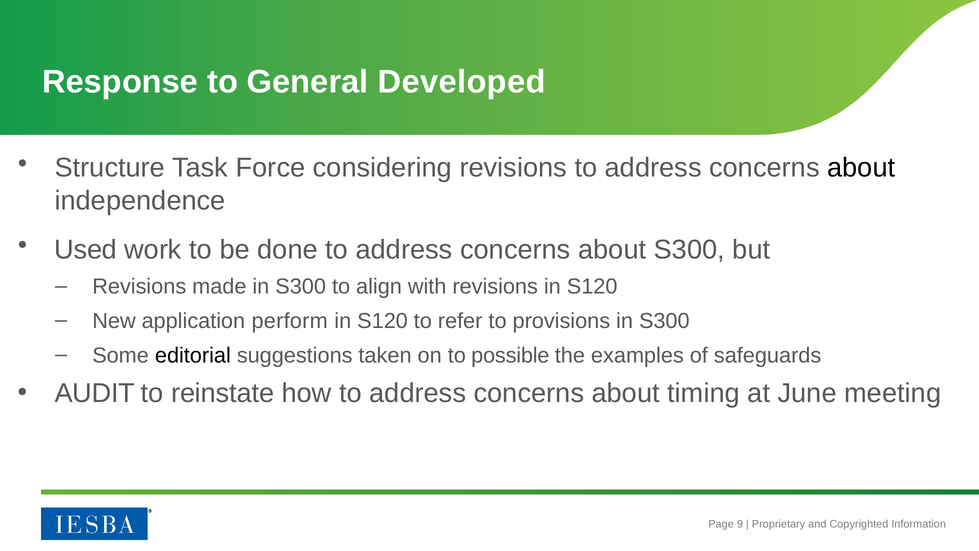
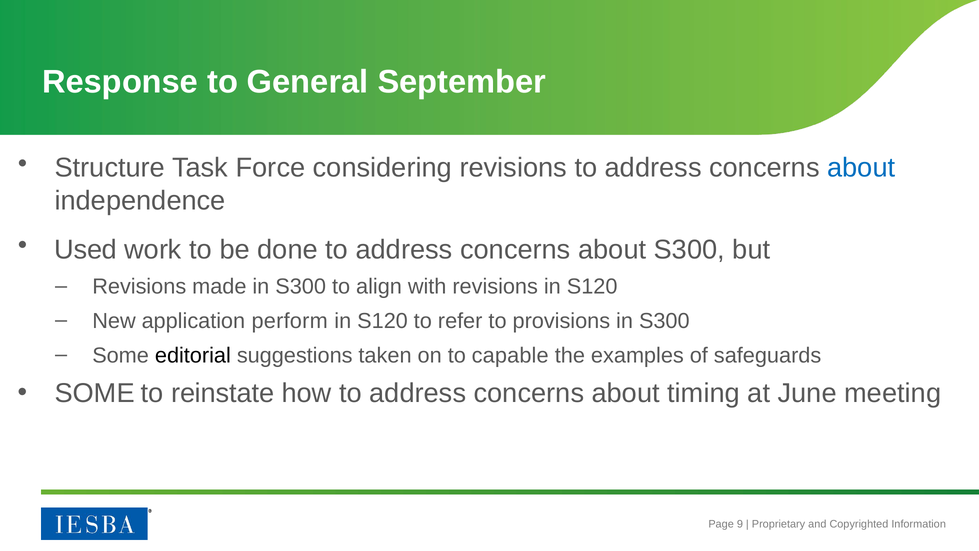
Developed: Developed -> September (462, 82)
about colour: black -> blue (861, 168)
possible: possible -> capable (510, 355)
AUDIT: AUDIT -> SOME (95, 393)
